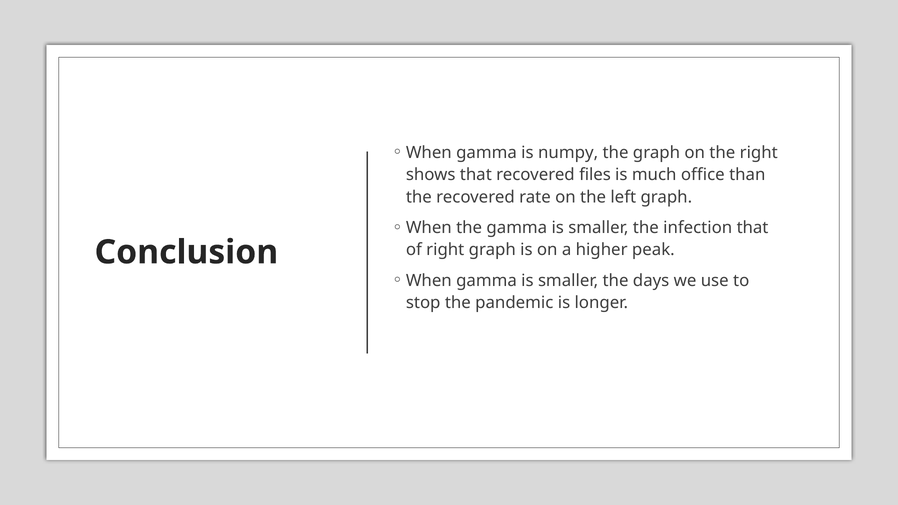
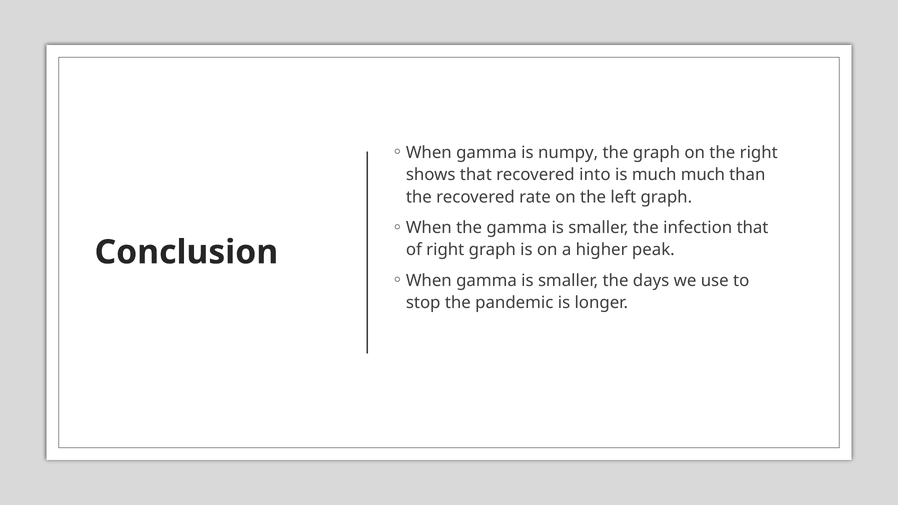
files: files -> into (595, 175)
much office: office -> much (703, 175)
